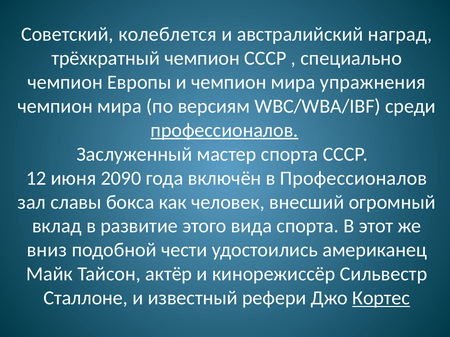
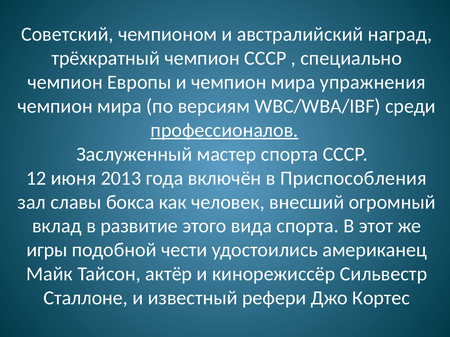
колеблется: колеблется -> чемпионом (168, 34)
2090: 2090 -> 2013 (121, 178)
в Профессионалов: Профессионалов -> Приспособления (353, 178)
вниз: вниз -> игры (47, 250)
Кортес underline: present -> none (381, 298)
